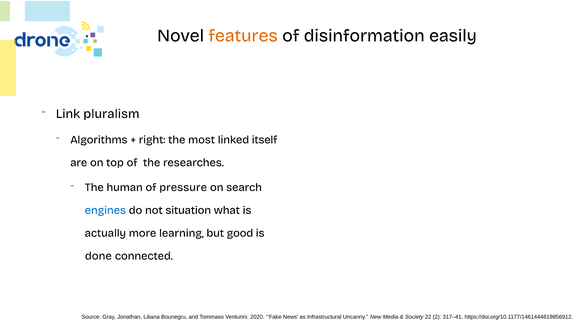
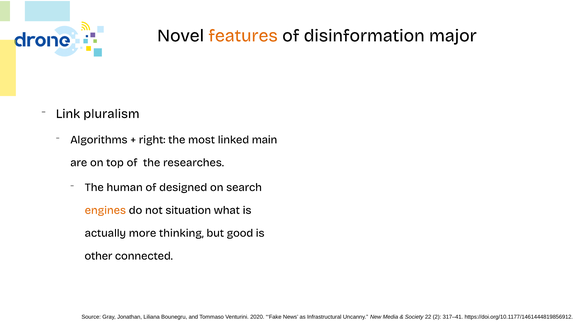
easily: easily -> major (453, 36)
itself: itself -> main (265, 140)
pressure: pressure -> designed (183, 187)
engines colour: blue -> orange (105, 210)
learning: learning -> thinking (181, 233)
done: done -> other (98, 256)
